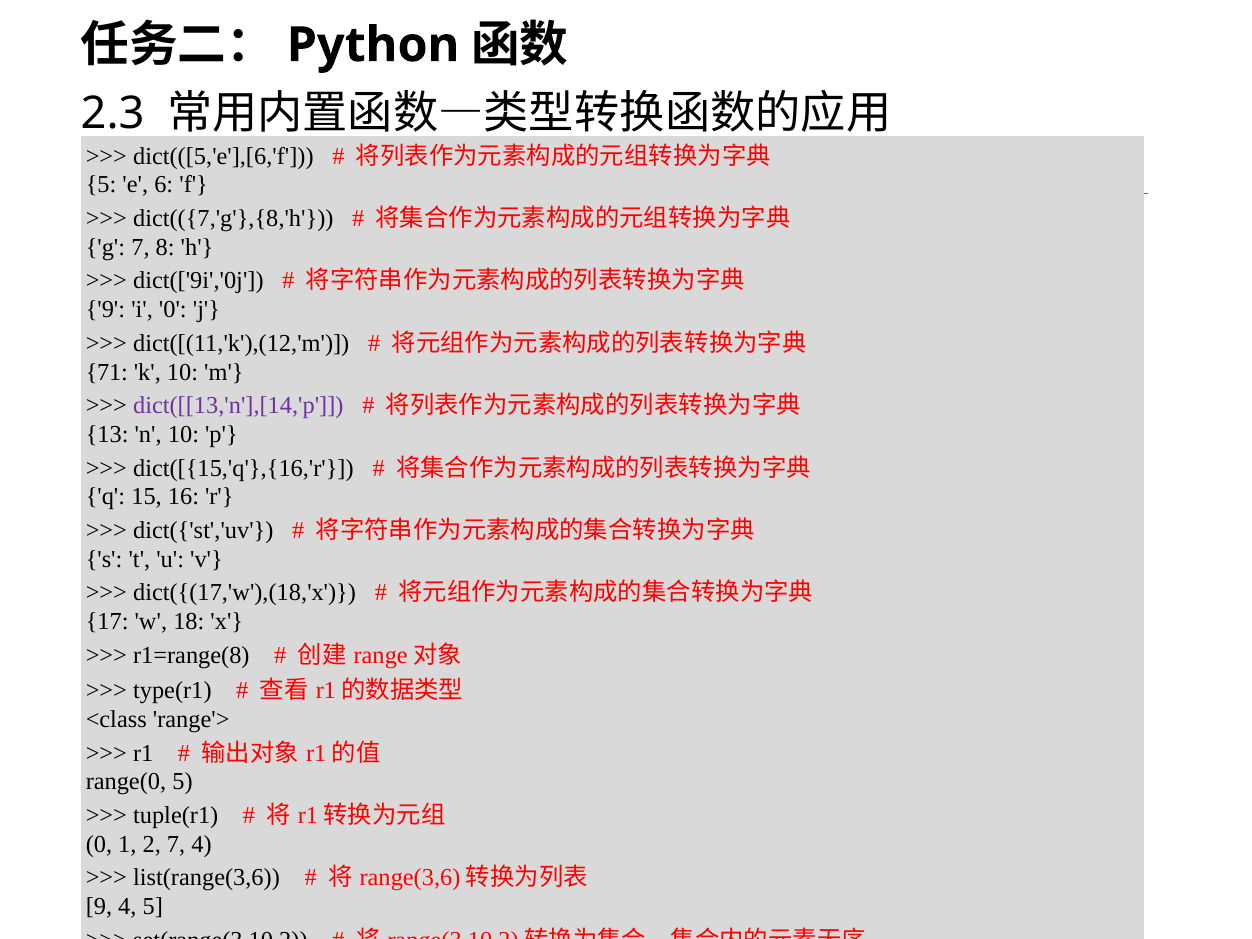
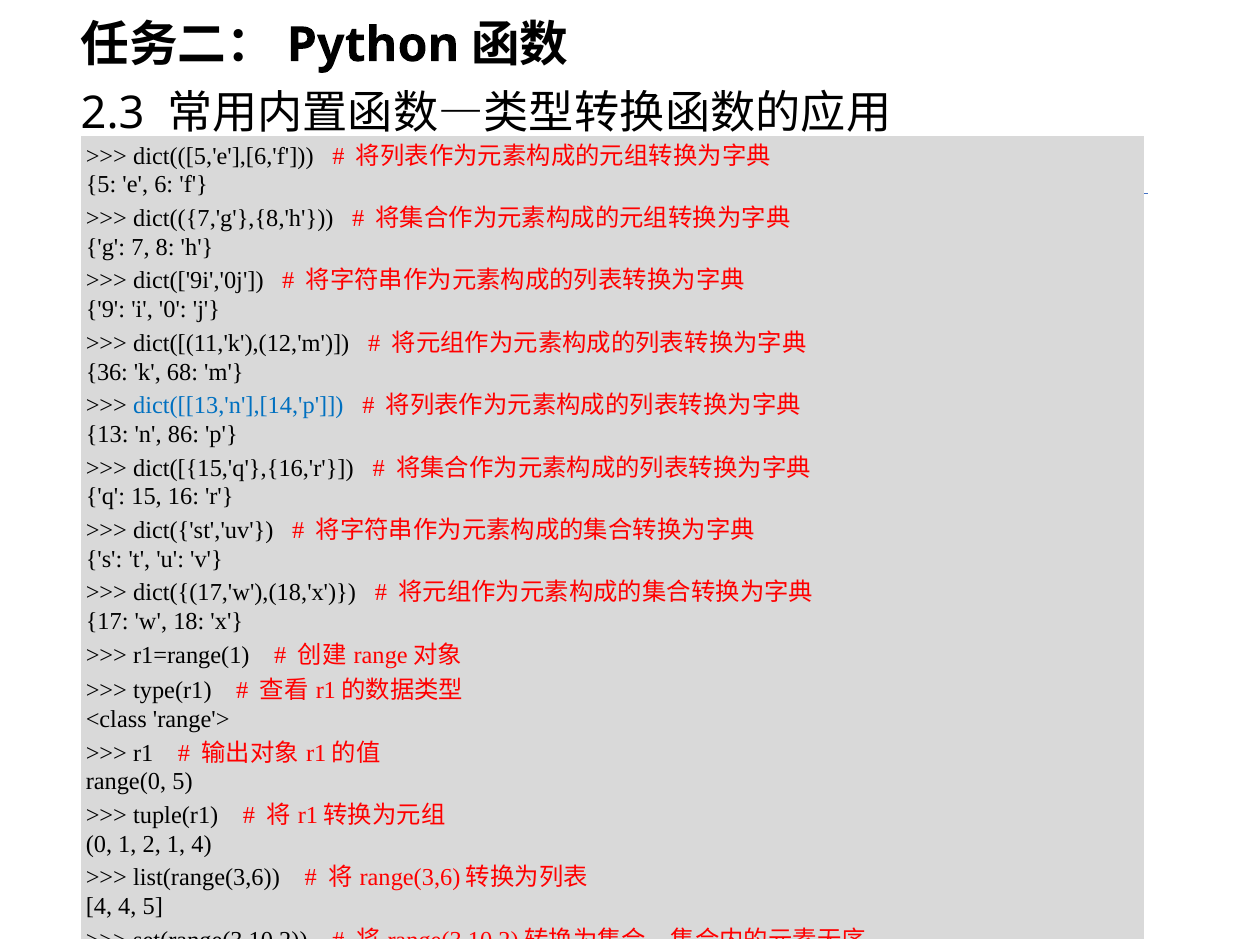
71: 71 -> 36 (107, 372)
k 10: 10 -> 68 (182, 372)
dict([[13,'n'],[14,'p colour: purple -> blue (238, 406)
n 10: 10 -> 86 (183, 434)
r1=range(8: r1=range(8 -> r1=range(1 (191, 655)
2 7: 7 -> 1 (176, 844)
9: 9 -> 4 (99, 907)
